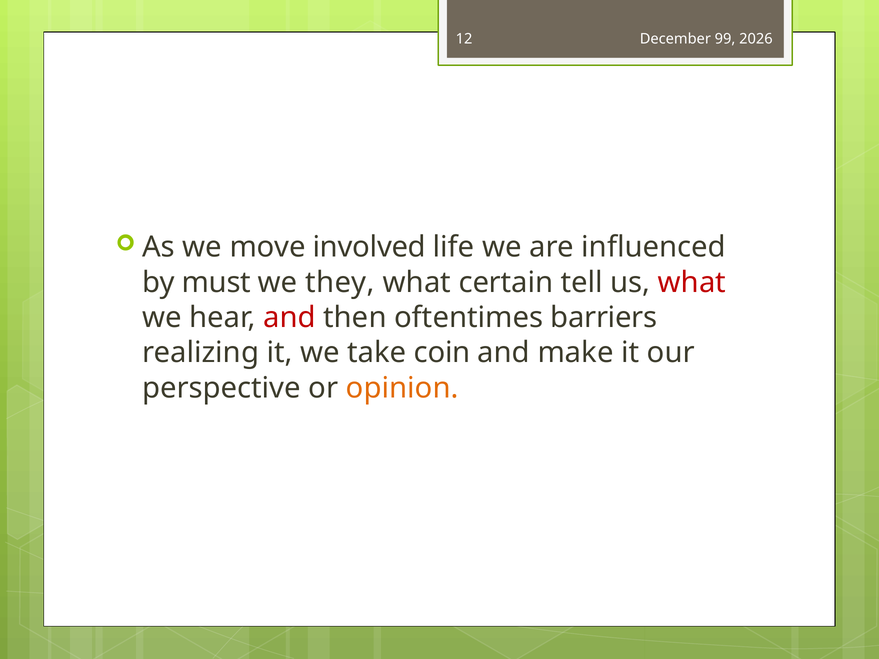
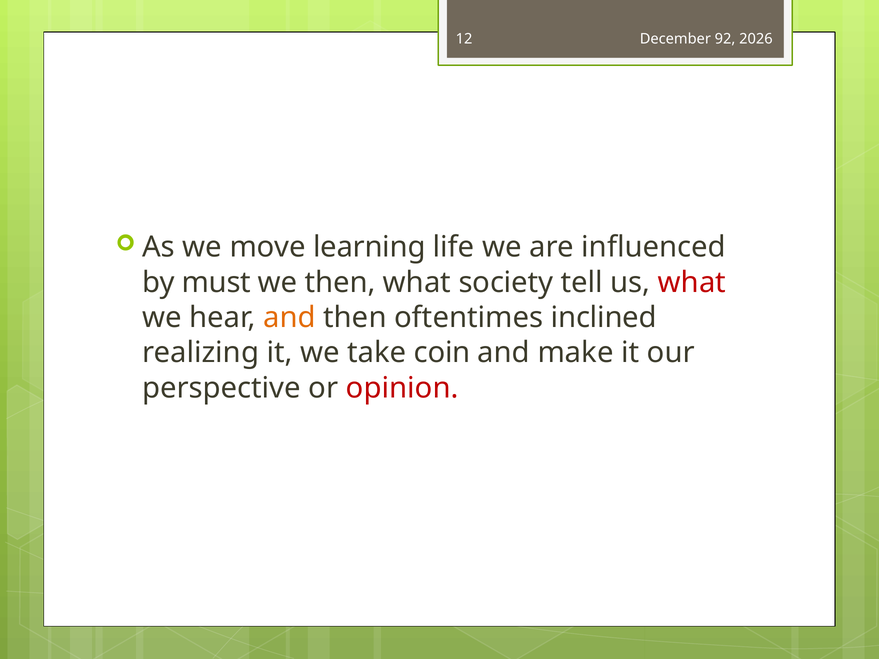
99: 99 -> 92 (725, 39)
involved: involved -> learning (369, 247)
we they: they -> then (340, 283)
certain: certain -> society (506, 283)
and colour: red -> orange (289, 318)
barriers: barriers -> inclined (604, 318)
opinion colour: orange -> red (402, 388)
